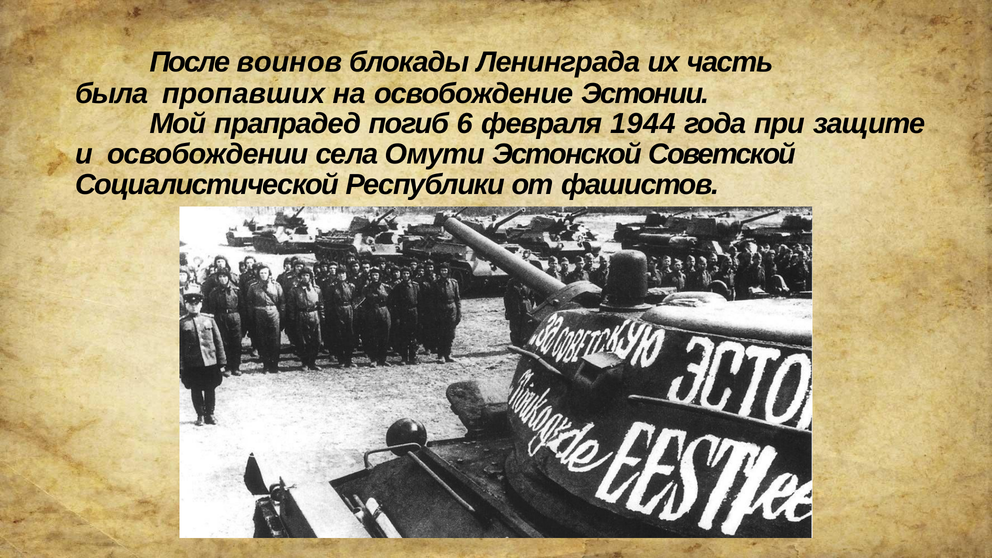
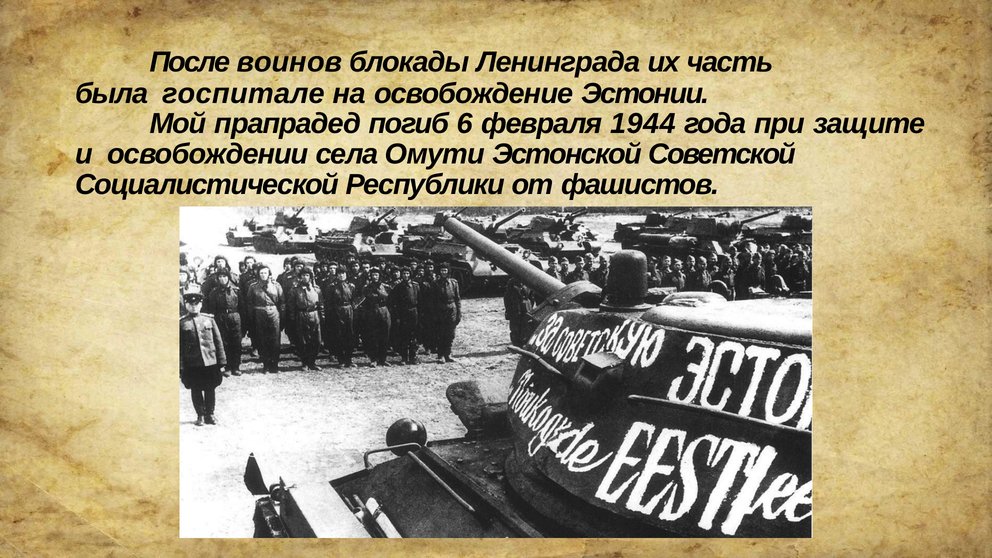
пропавших: пропавших -> госпитале (244, 93)
